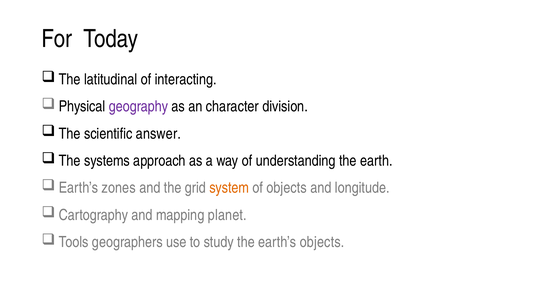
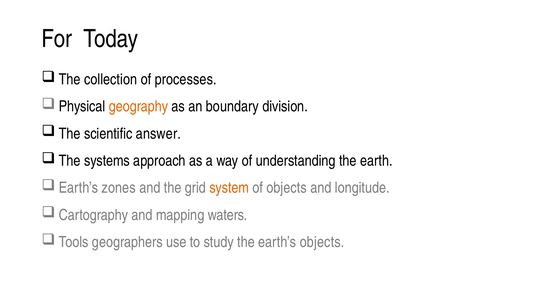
latitudinal: latitudinal -> collection (111, 80)
interacting: interacting -> processes (186, 80)
geography colour: purple -> orange (138, 107)
character: character -> boundary (232, 107)
planet: planet -> waters (228, 215)
